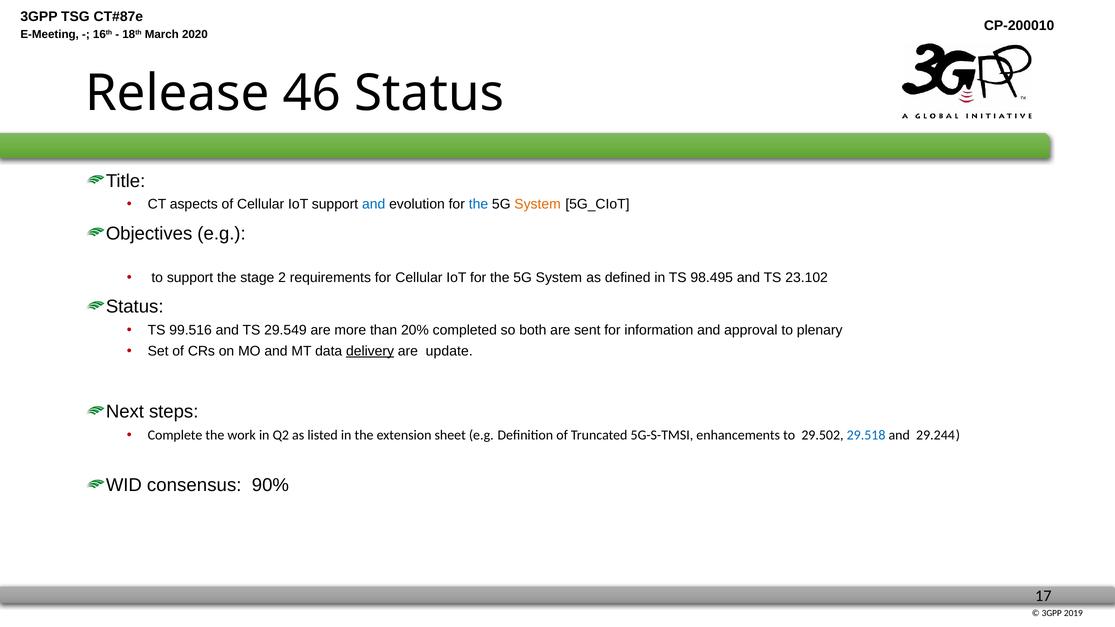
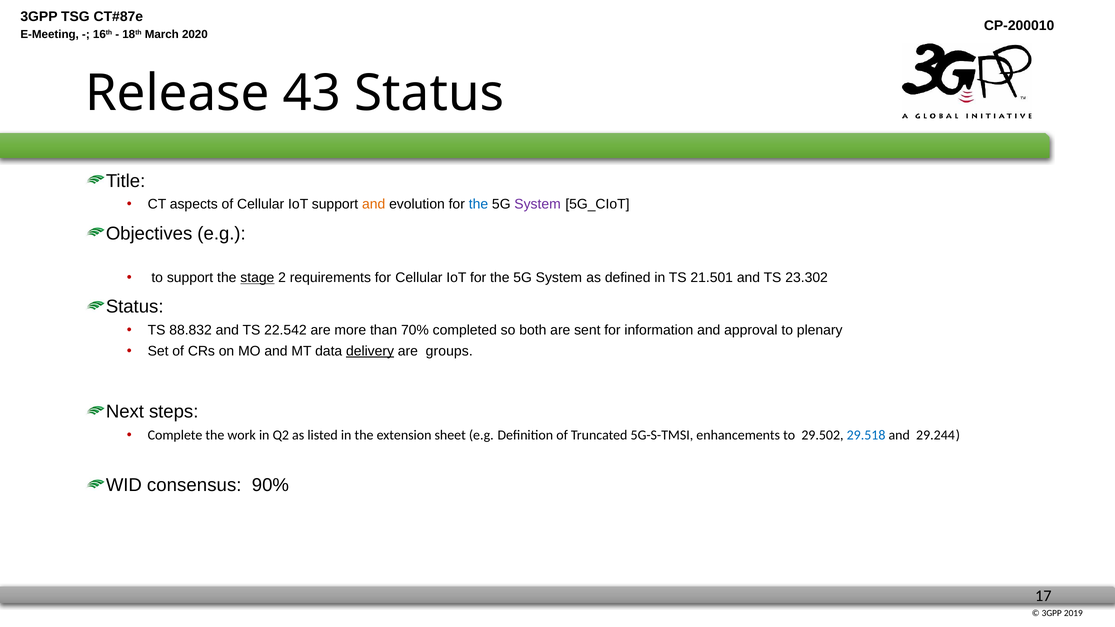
46: 46 -> 43 (312, 94)
and colour: blue -> orange (374, 204)
System colour: orange -> purple (538, 204)
stage underline: none -> present (257, 278)
98.495: 98.495 -> 21.501 (712, 278)
23.102: 23.102 -> 23.302 (807, 278)
99.516: 99.516 -> 88.832 (191, 330)
29.549: 29.549 -> 22.542 (285, 330)
20%: 20% -> 70% (415, 330)
update: update -> groups (449, 351)
